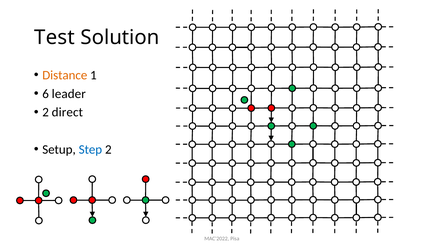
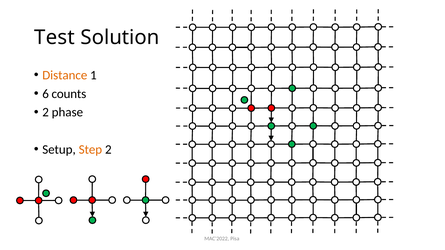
leader: leader -> counts (69, 94)
direct: direct -> phase (67, 112)
Step colour: blue -> orange (90, 150)
